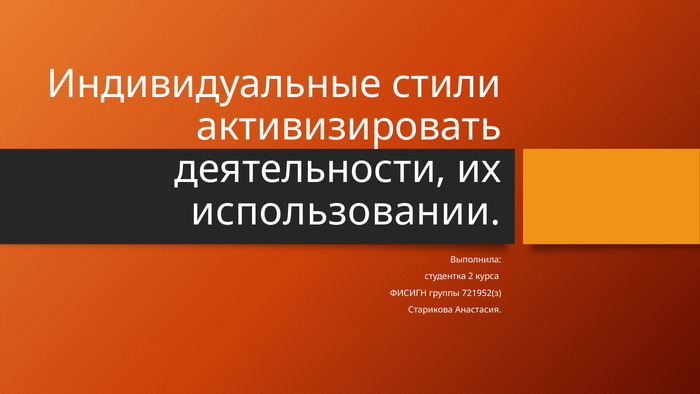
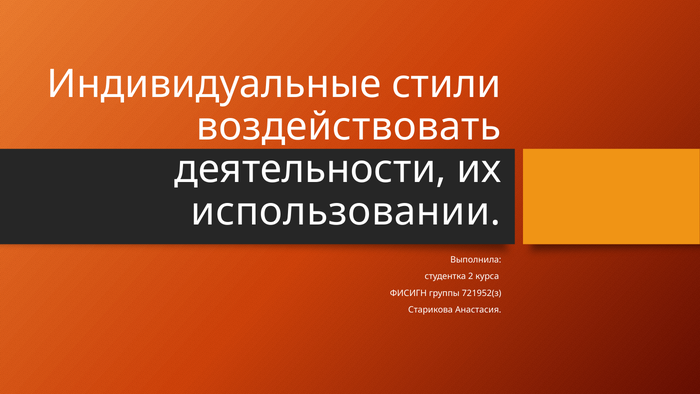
активизировать: активизировать -> воздействовать (349, 127)
